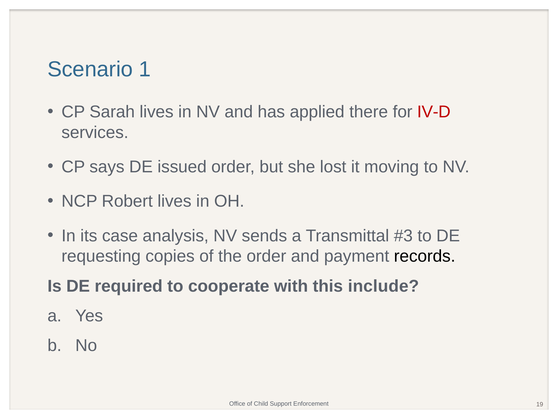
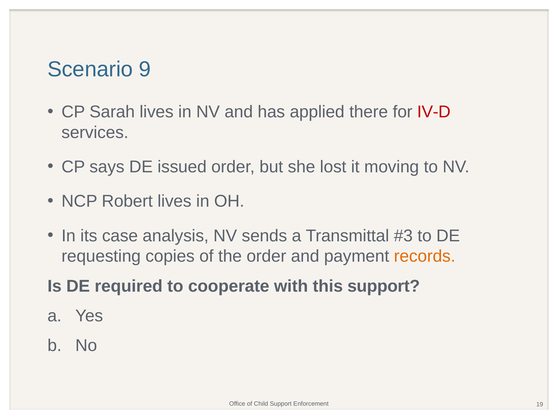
1: 1 -> 9 (145, 69)
records colour: black -> orange (425, 256)
this include: include -> support (384, 286)
